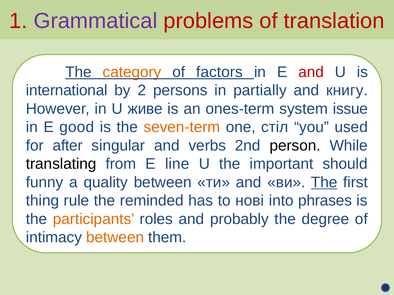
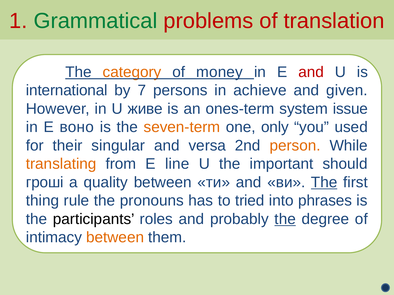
Grammatical colour: purple -> green (95, 21)
factors: factors -> money (220, 72)
2: 2 -> 7 (142, 91)
partially: partially -> achieve (260, 91)
книгу: книгу -> given (347, 91)
good: good -> воно (77, 127)
стіл: стіл -> only (275, 127)
after: after -> their (68, 146)
verbs: verbs -> versa (207, 146)
person colour: black -> orange (295, 146)
translating colour: black -> orange (61, 164)
funny: funny -> гроші (45, 183)
reminded: reminded -> pronouns (152, 201)
нові: нові -> tried (250, 201)
participants colour: orange -> black (94, 219)
the underline: none -> present (285, 219)
